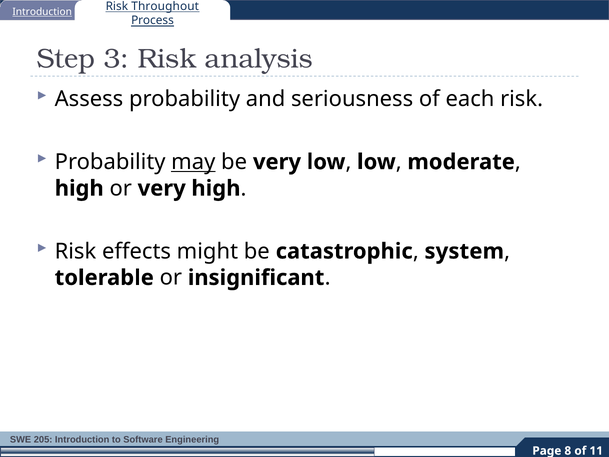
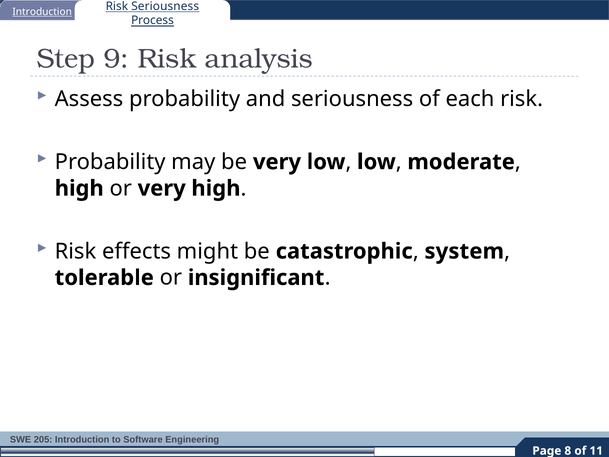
Risk Throughout: Throughout -> Seriousness (165, 6)
3: 3 -> 9 (116, 59)
may underline: present -> none (193, 162)
